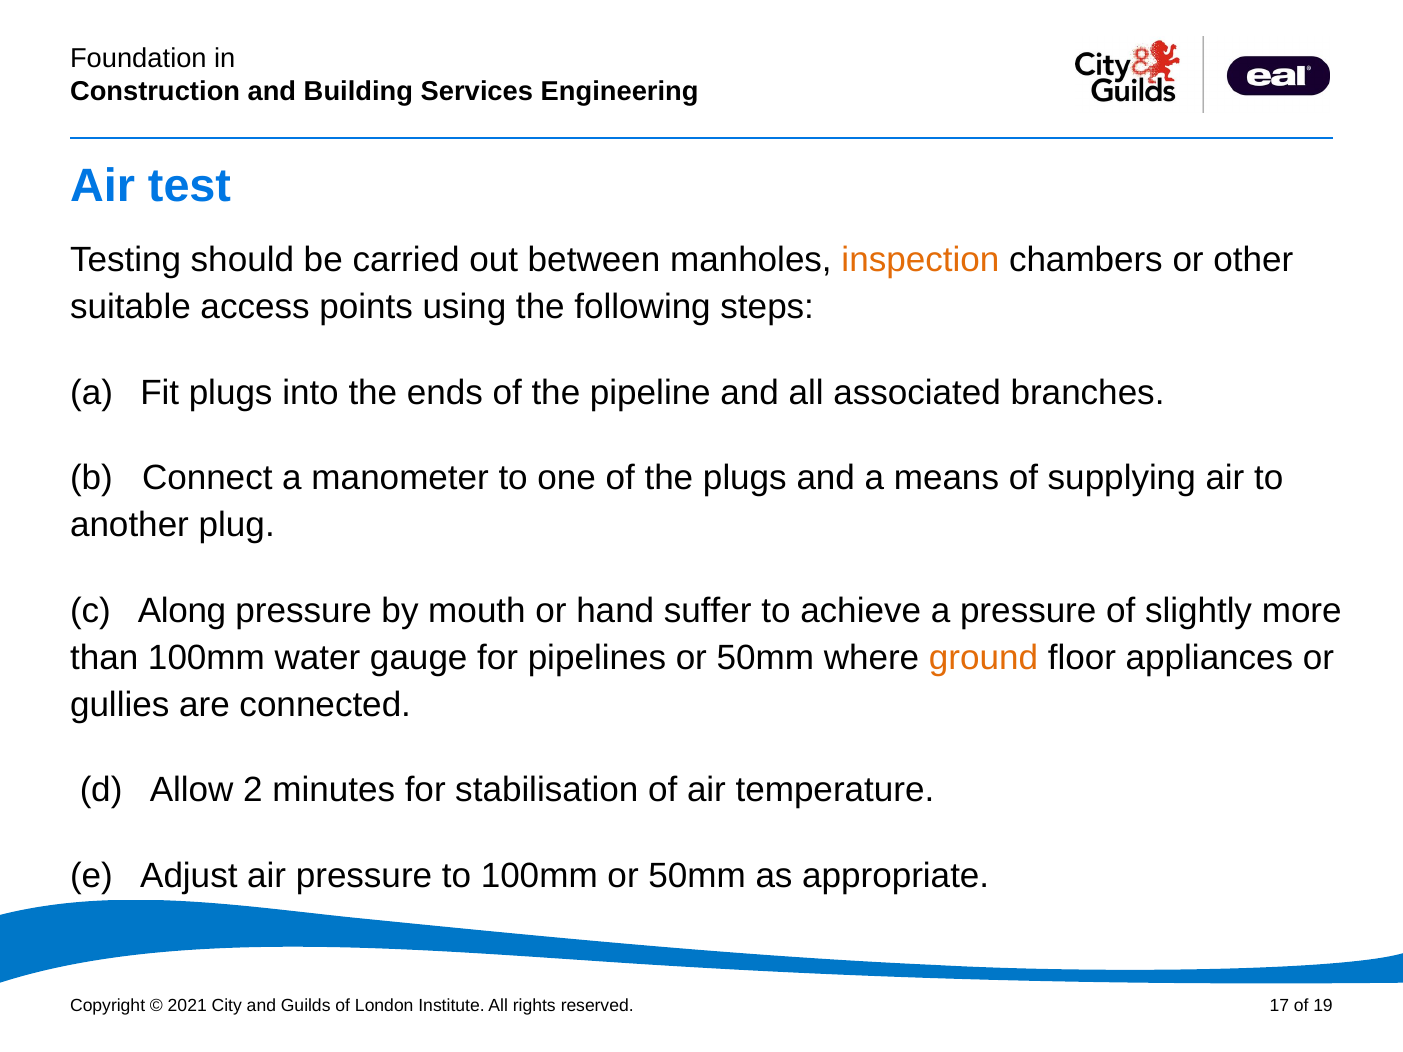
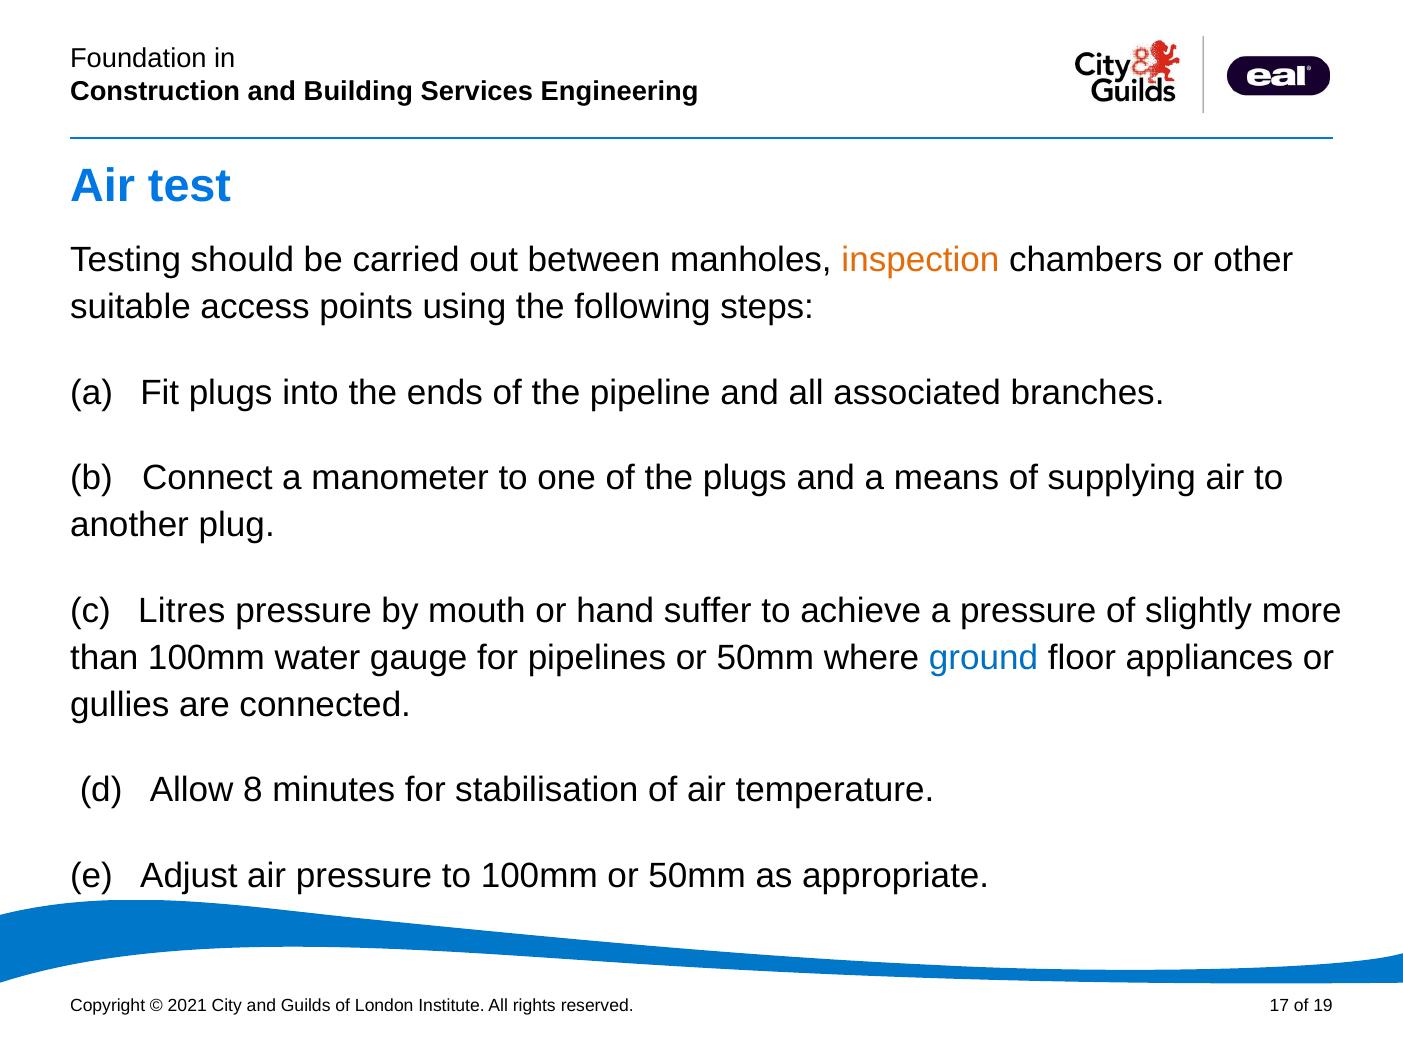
Along: Along -> Litres (182, 611)
ground colour: orange -> blue (983, 658)
2: 2 -> 8 (253, 790)
